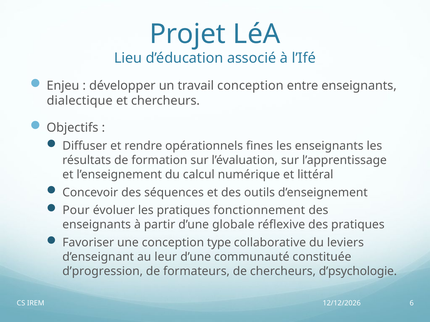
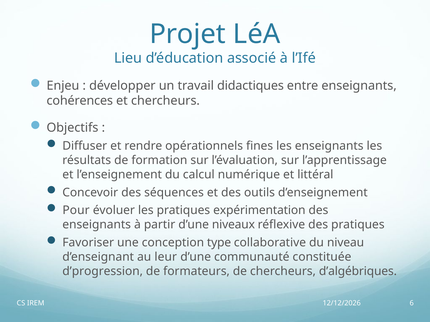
travail conception: conception -> didactiques (250, 86)
dialectique: dialectique -> cohérences (80, 101)
fonctionnement: fonctionnement -> expérimentation (259, 211)
globale: globale -> niveaux (233, 225)
leviers: leviers -> niveau (346, 243)
d’psychologie: d’psychologie -> d’algébriques (358, 272)
